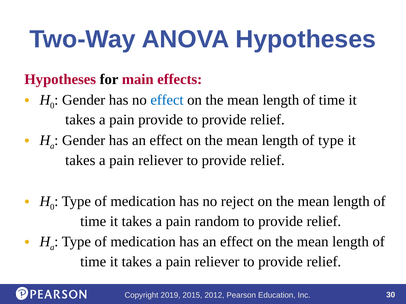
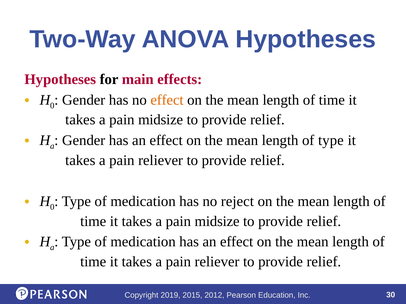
effect colour: blue -> orange (167, 100)
provide: provide -> midsize (161, 120)
random: random -> midsize (217, 222)
